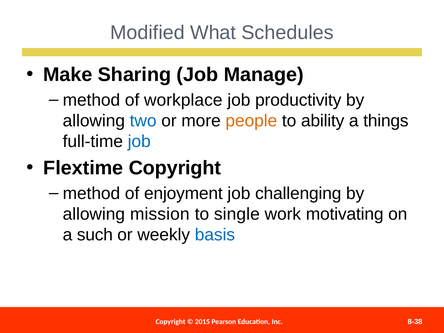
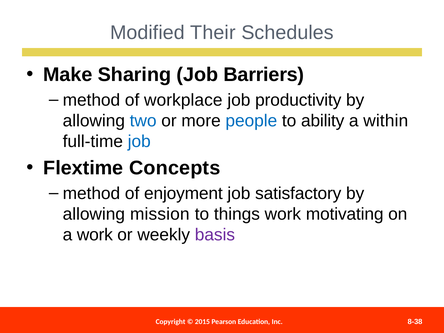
What: What -> Their (213, 33)
Manage: Manage -> Barriers (264, 75)
people colour: orange -> blue (251, 121)
things: things -> within (386, 121)
Flextime Copyright: Copyright -> Concepts (175, 168)
challenging: challenging -> satisfactory (298, 193)
single: single -> things (237, 214)
a such: such -> work (95, 235)
basis colour: blue -> purple (215, 235)
